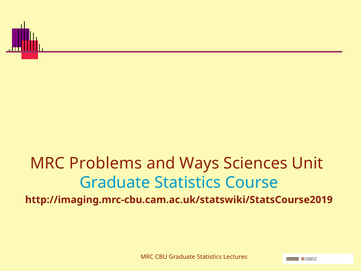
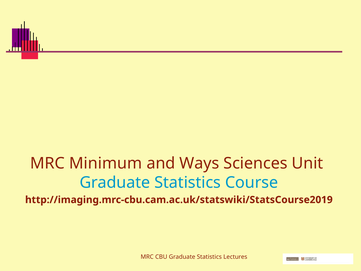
Problems: Problems -> Minimum (106, 163)
